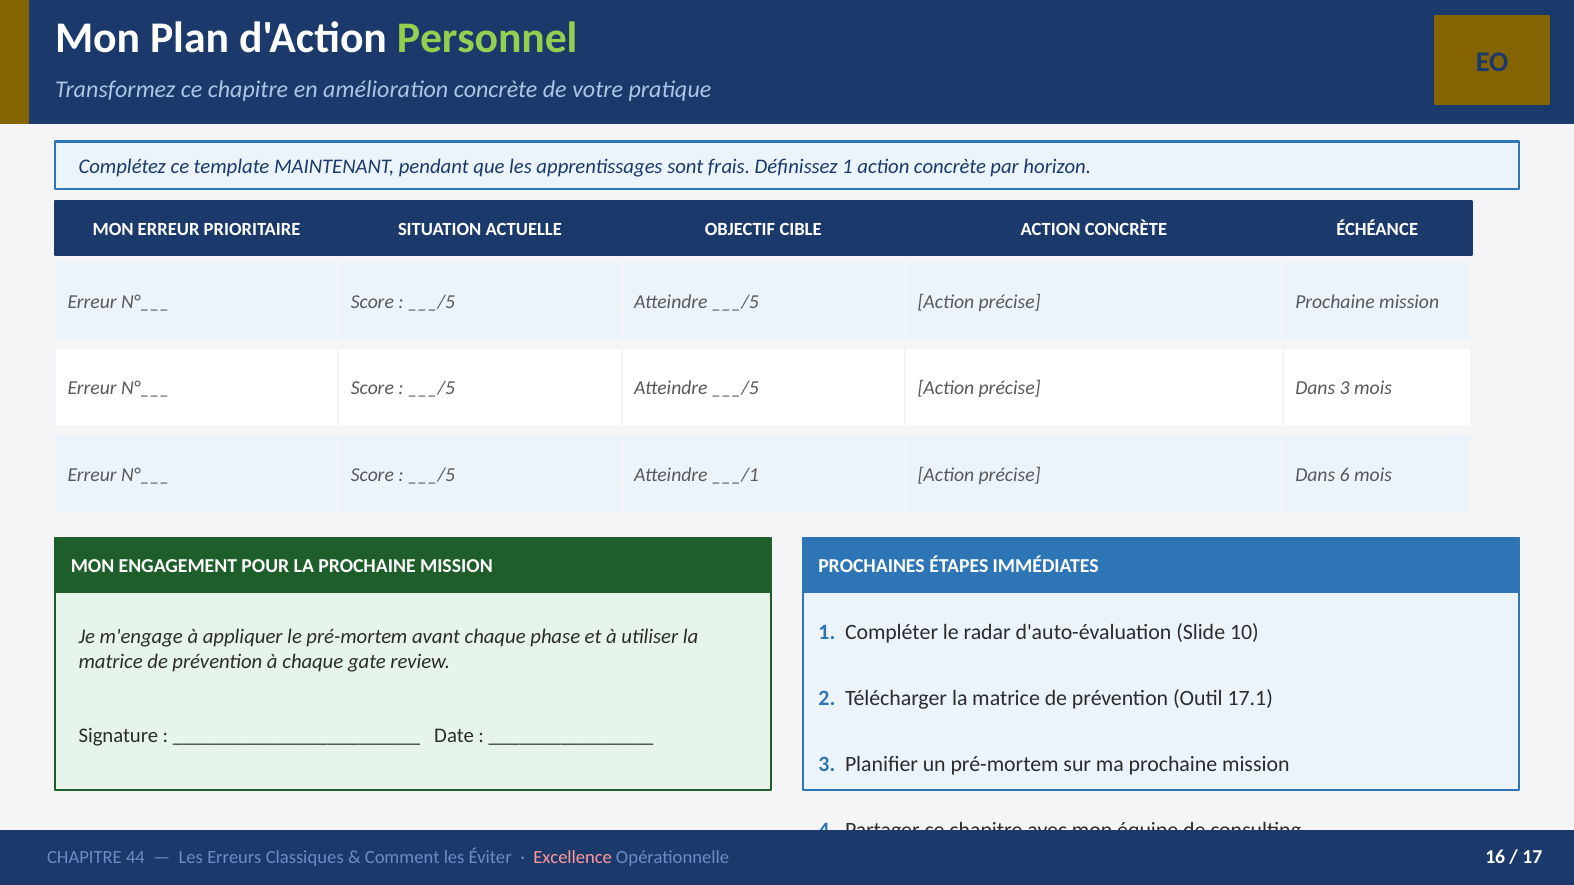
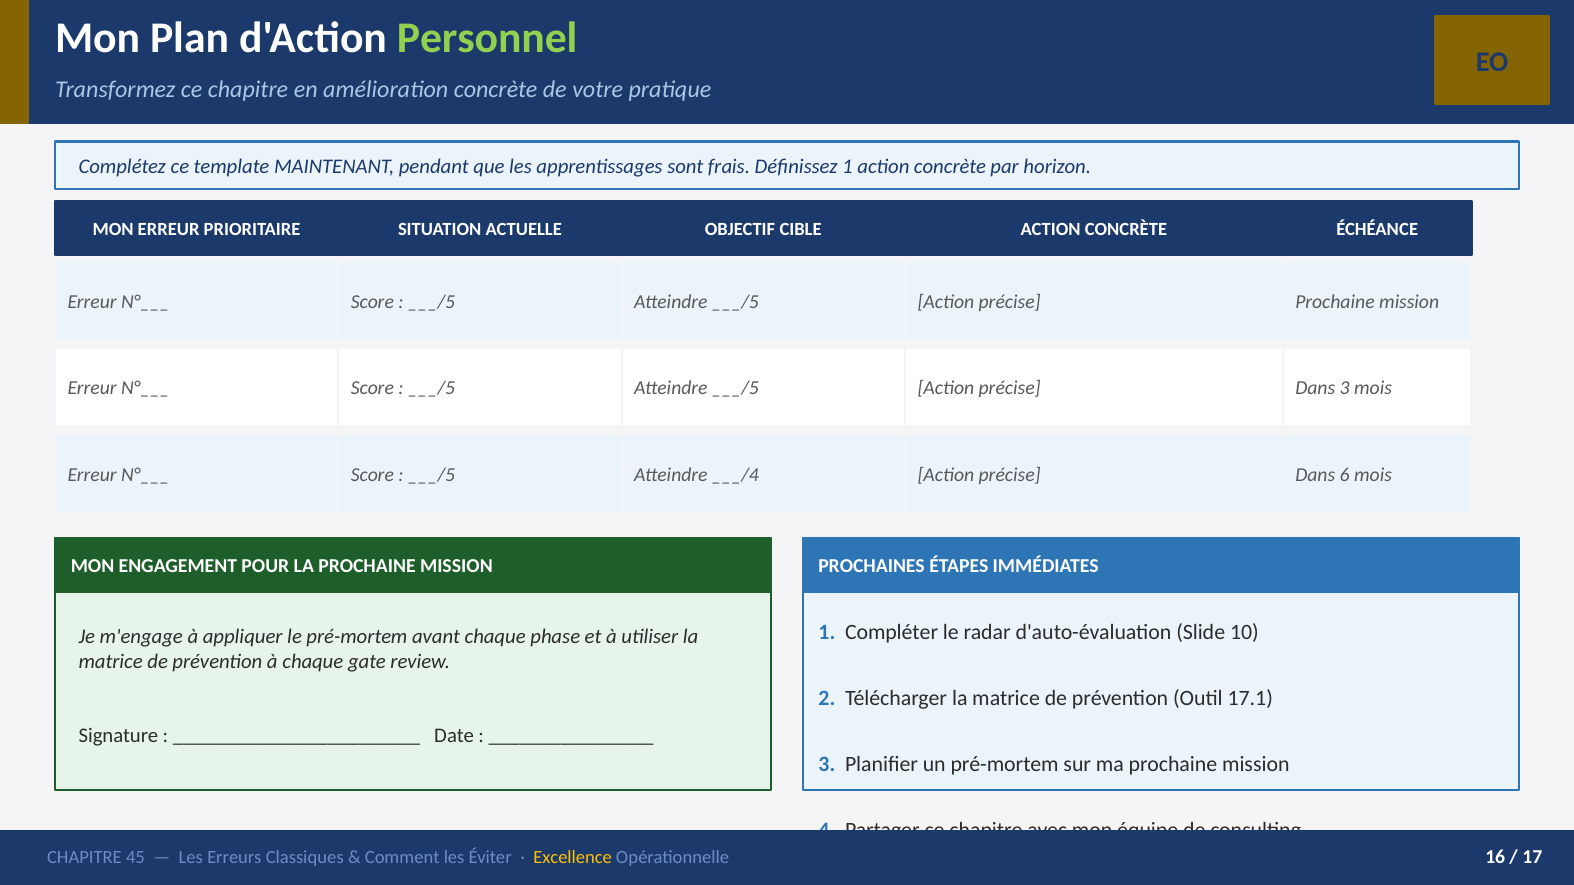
___/1: ___/1 -> ___/4 (735, 475)
44: 44 -> 45 (135, 858)
Excellence colour: pink -> yellow (573, 858)
